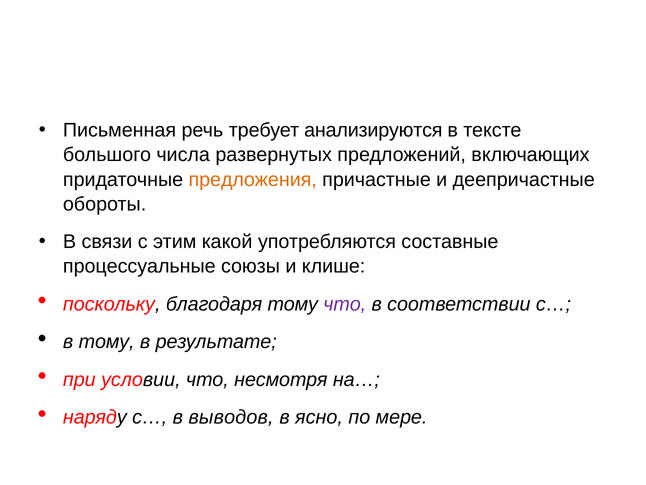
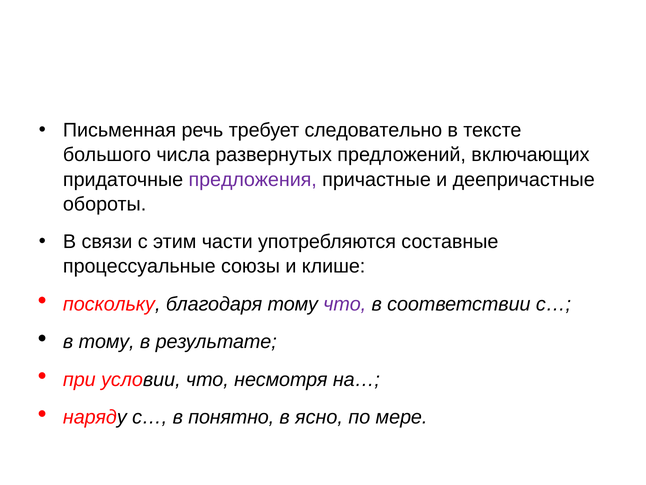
анализируются: анализируются -> следовательно (373, 130)
предложения colour: orange -> purple (253, 179)
какой: какой -> части (227, 242)
выводов: выводов -> понятно (231, 417)
